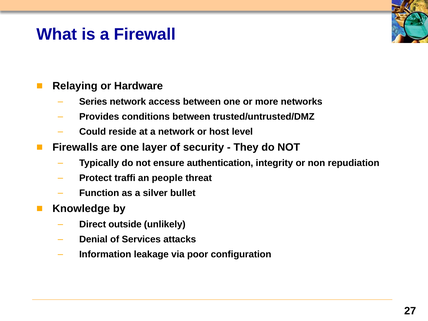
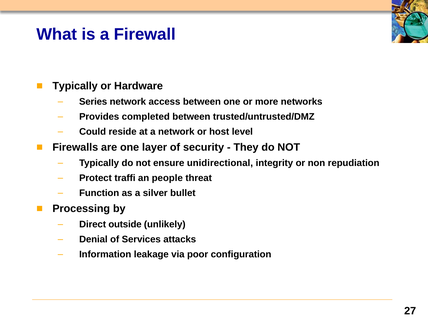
Relaying: Relaying -> Typically (75, 86)
conditions: conditions -> completed (146, 117)
authentication: authentication -> unidirectional (220, 163)
Knowledge: Knowledge -> Processing (81, 209)
